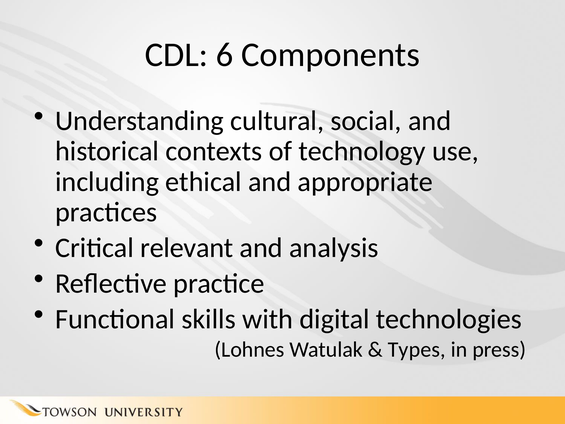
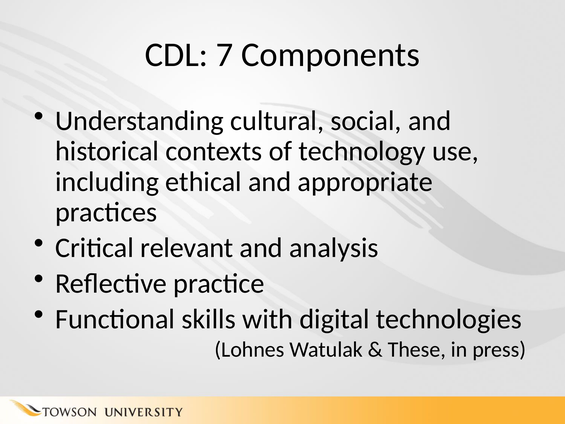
6: 6 -> 7 (225, 55)
Types: Types -> These (417, 349)
